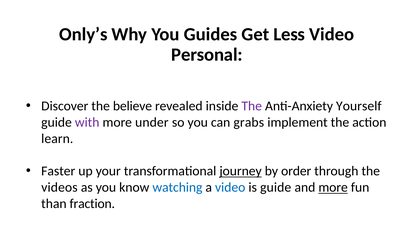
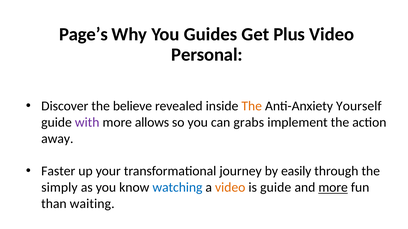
Only’s: Only’s -> Page’s (83, 35)
Less: Less -> Plus (289, 35)
The colour: purple -> orange (252, 106)
under: under -> allows (152, 123)
learn: learn -> away (57, 139)
journey underline: present -> none (241, 172)
order: order -> easily (296, 172)
videos: videos -> simply (59, 188)
video colour: blue -> orange (230, 188)
fraction: fraction -> waiting (92, 204)
